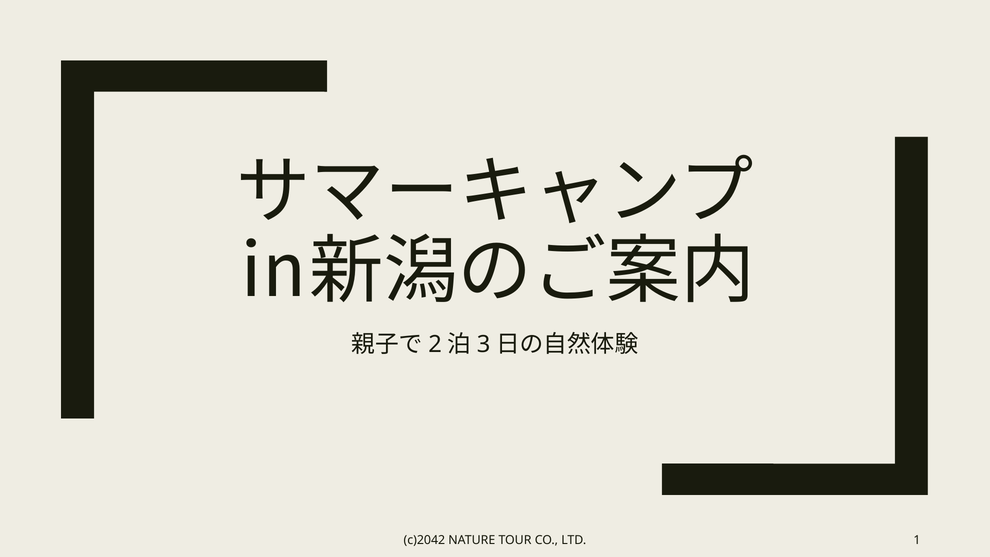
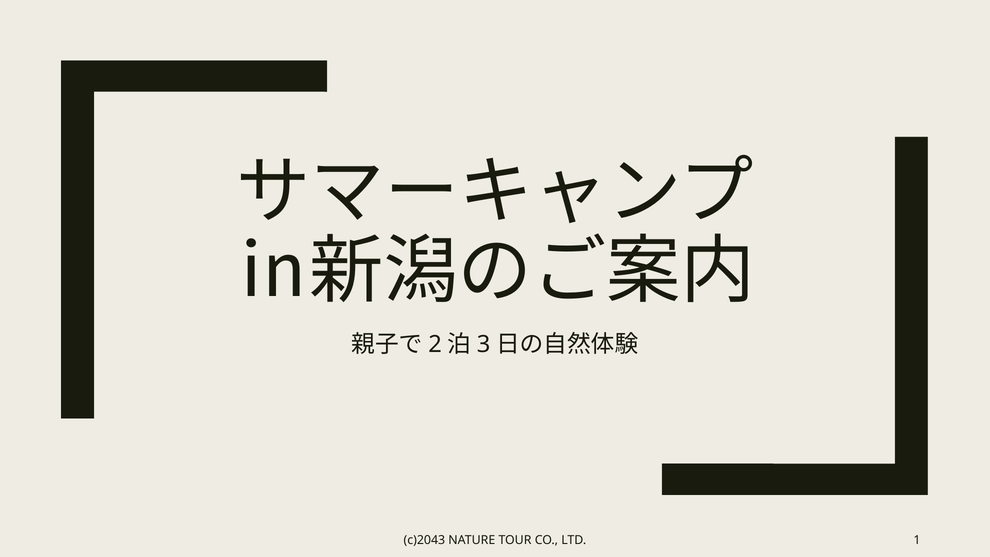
c)2042: c)2042 -> c)2043 (424, 540)
